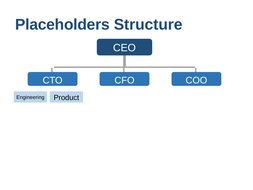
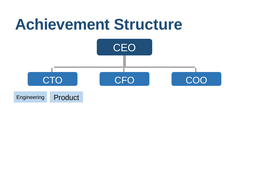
Placeholders: Placeholders -> Achievement (62, 24)
